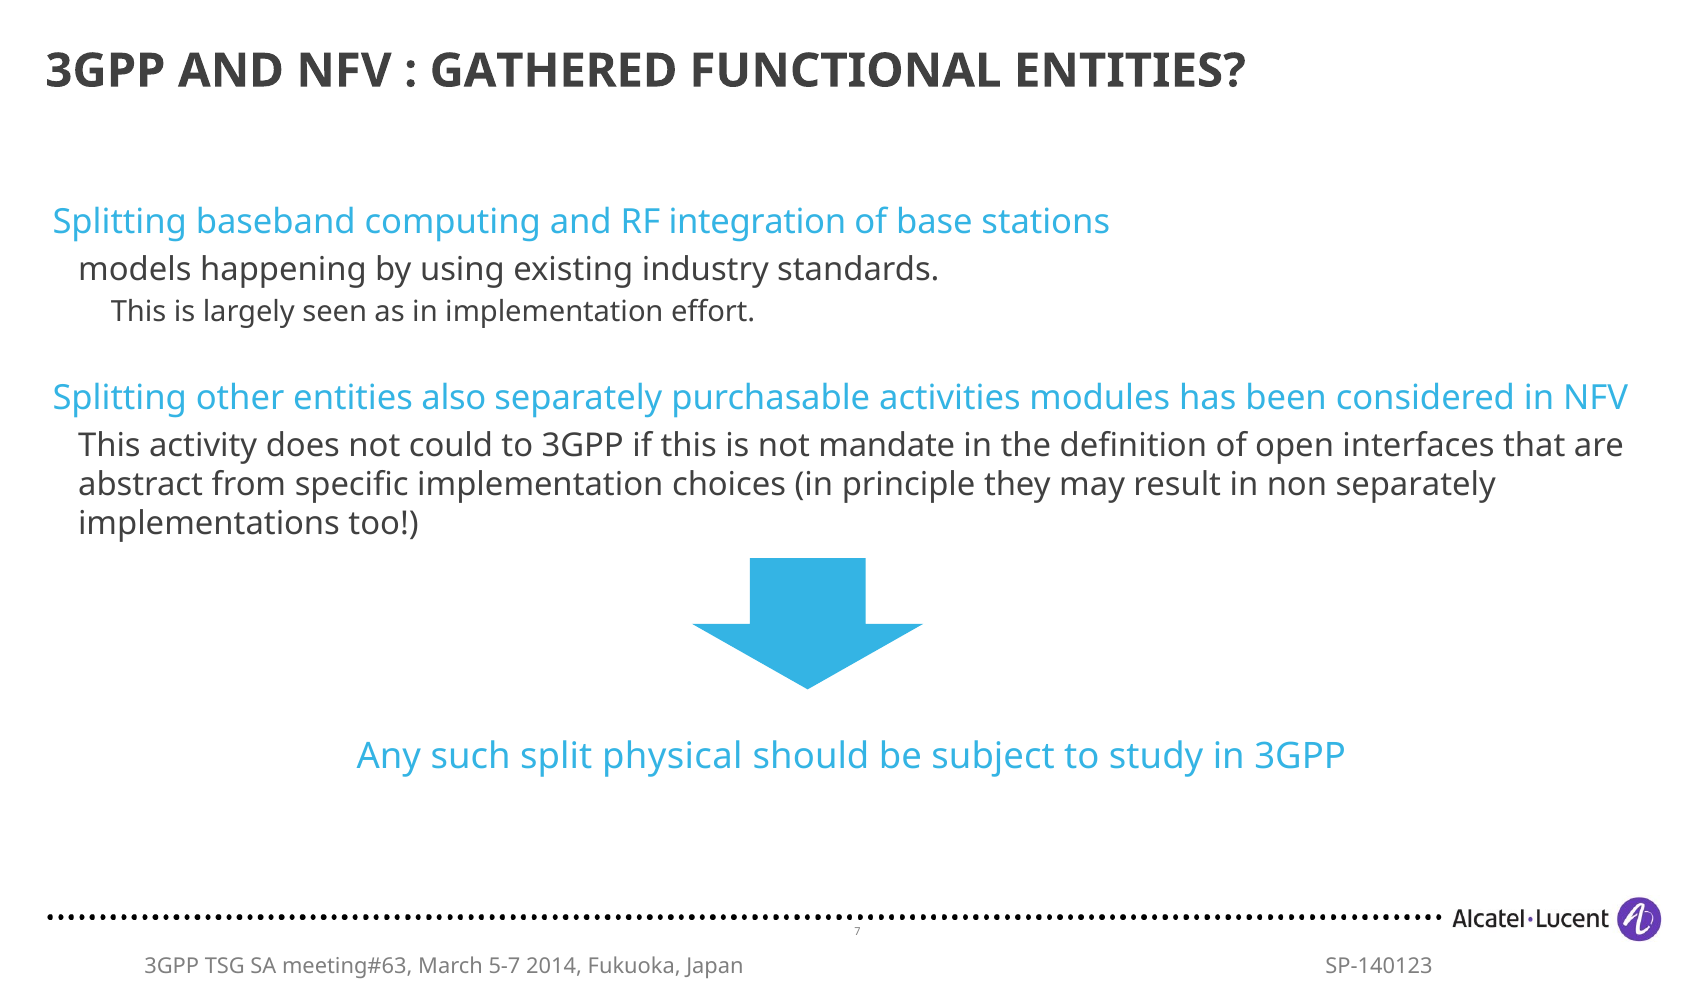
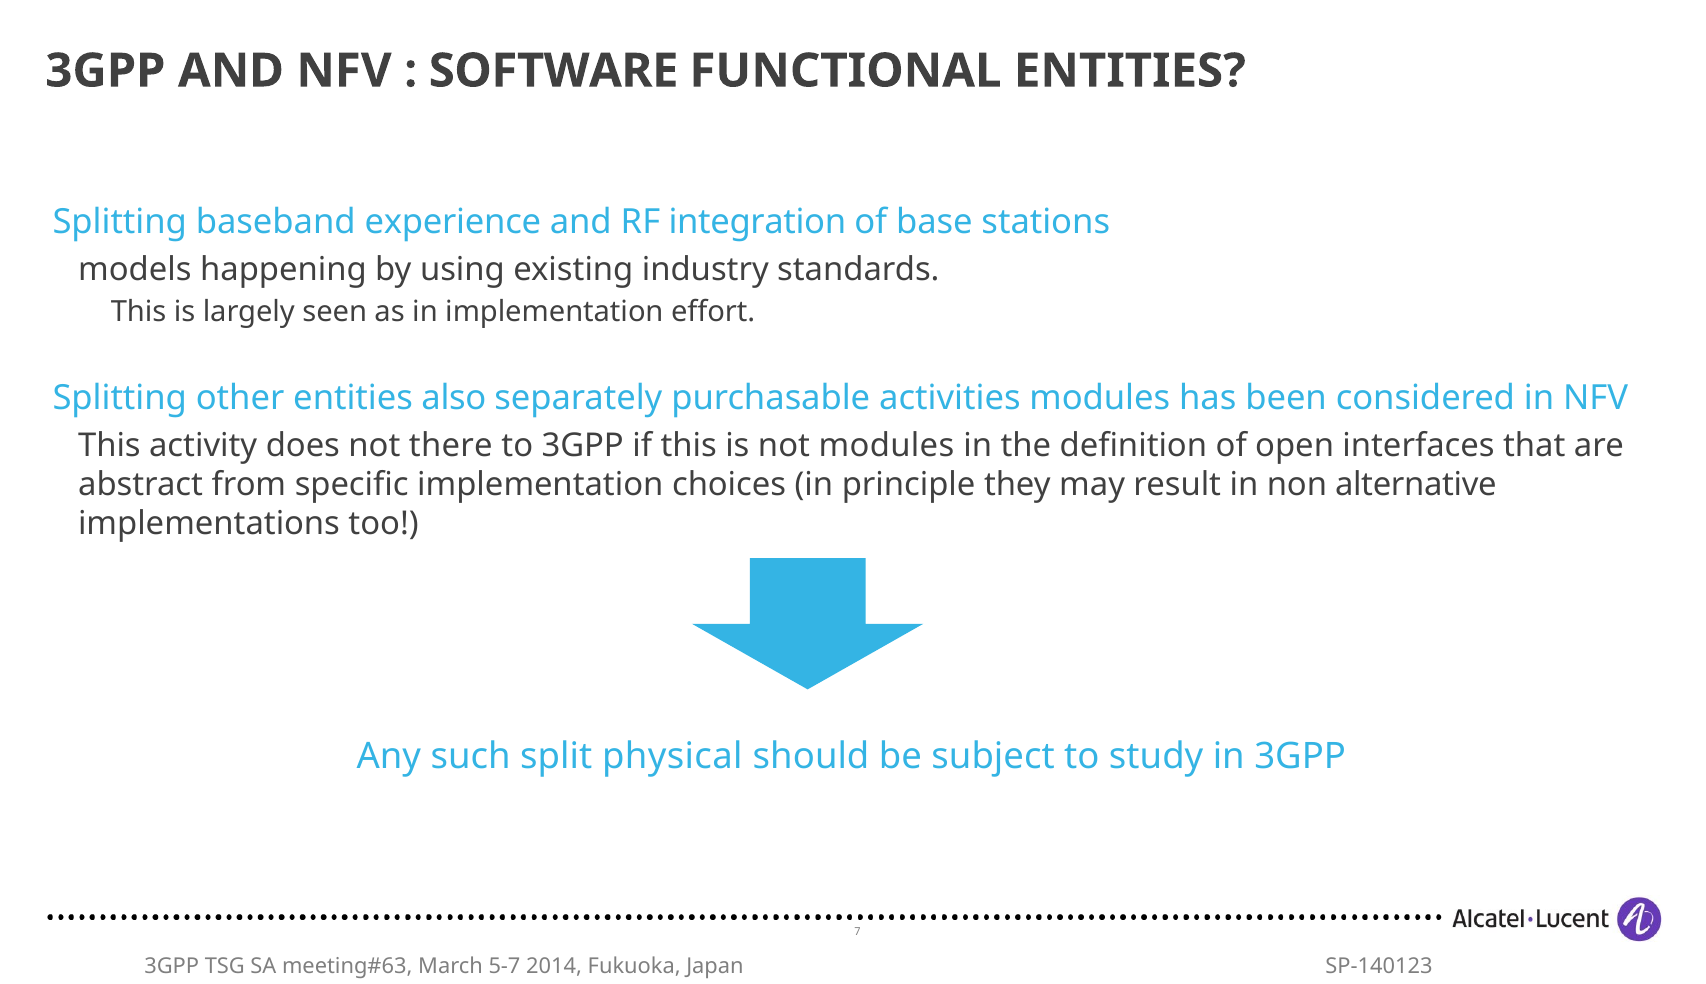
GATHERED: GATHERED -> SOFTWARE (554, 71)
computing: computing -> experience (453, 222)
could: could -> there (451, 445)
not mandate: mandate -> modules (886, 445)
non separately: separately -> alternative (1416, 485)
